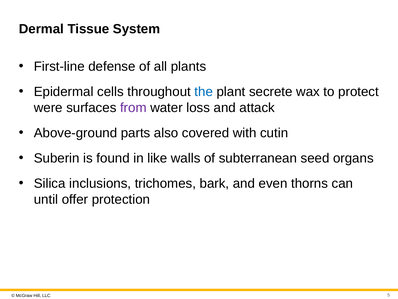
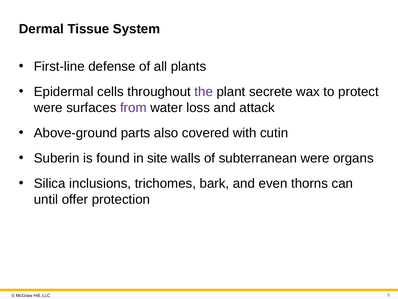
the colour: blue -> purple (204, 92)
like: like -> site (157, 158)
subterranean seed: seed -> were (315, 158)
